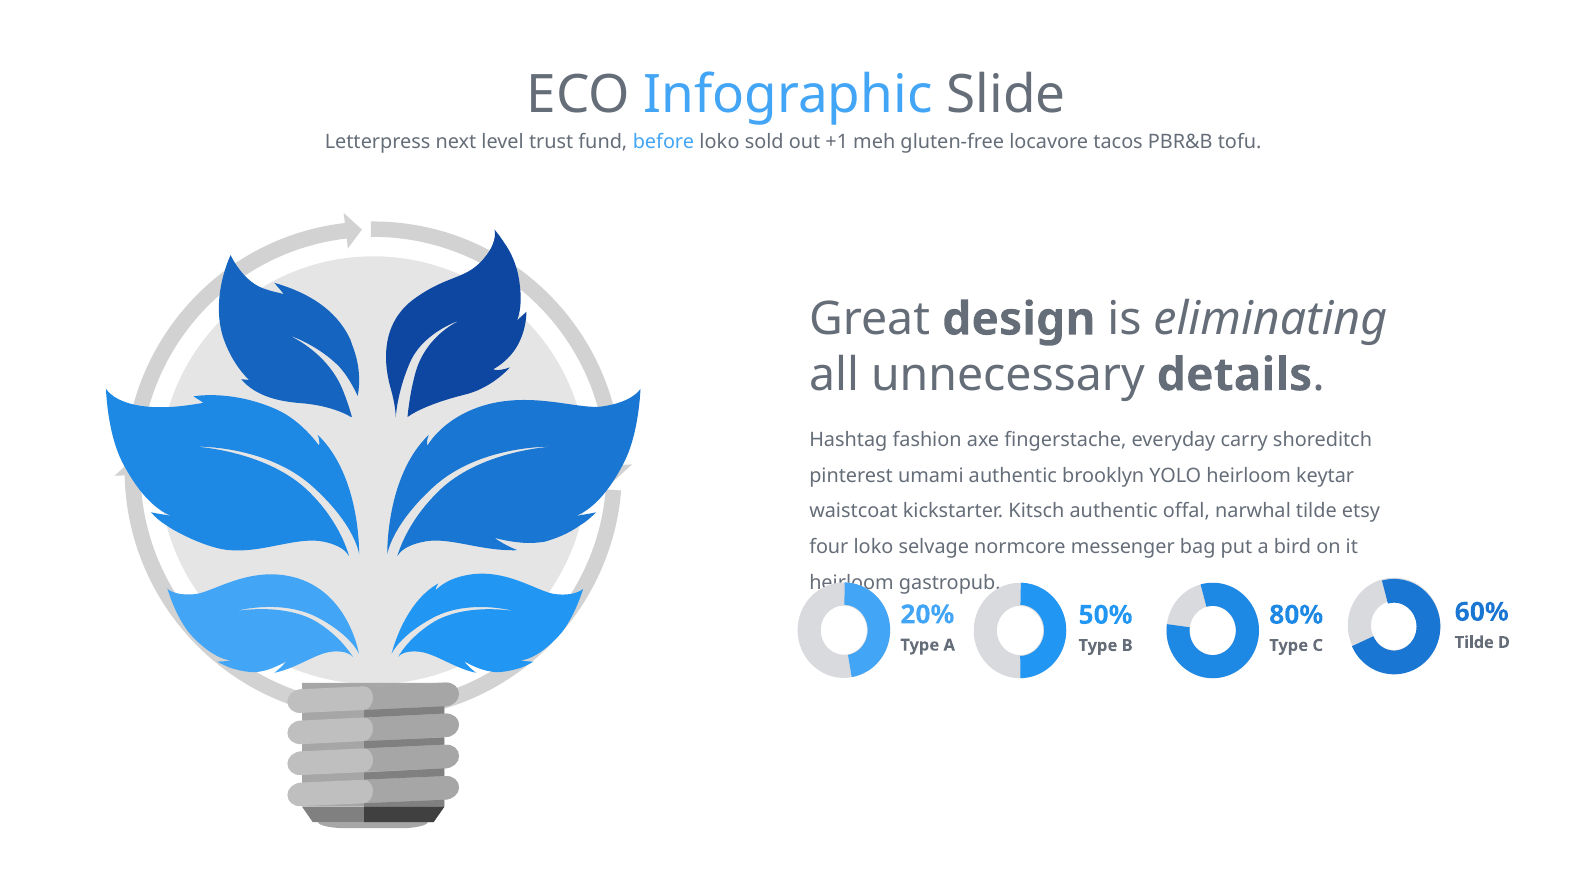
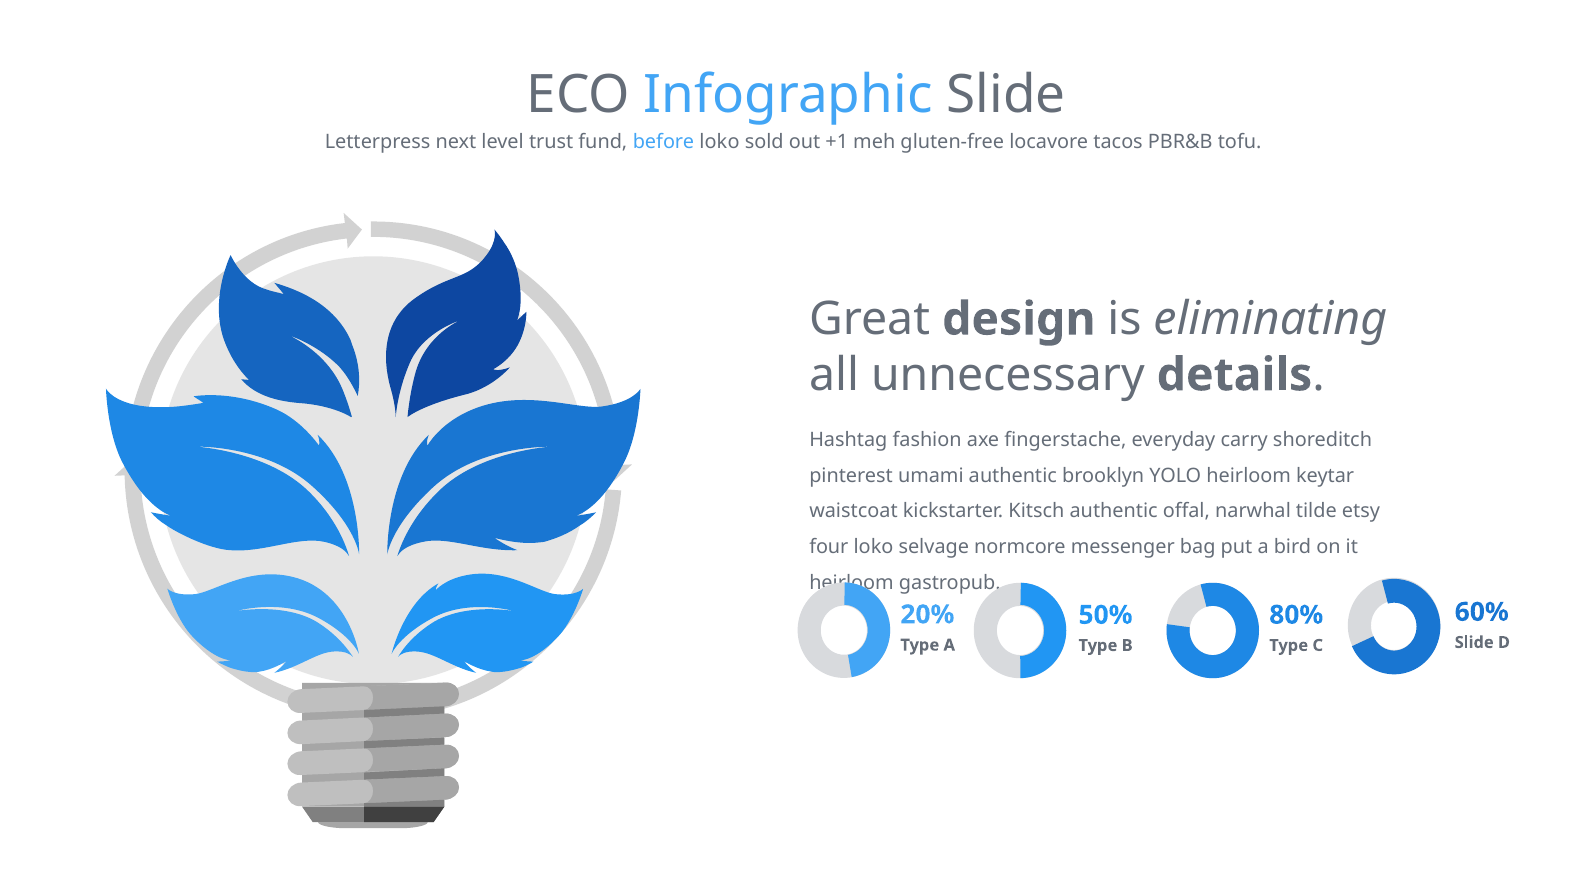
Tilde: Tilde -> Slide (1474, 642)
